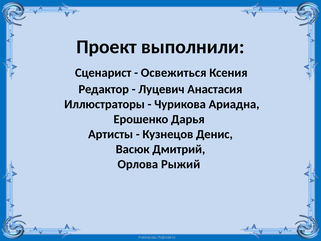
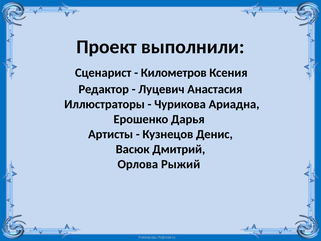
Освежиться: Освежиться -> Километров (174, 73)
